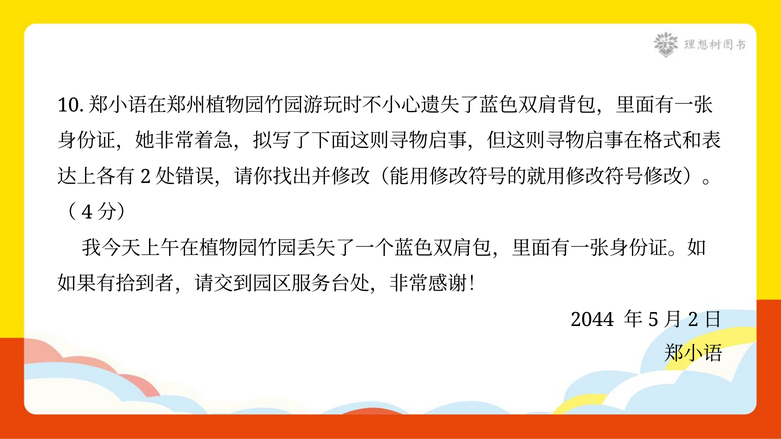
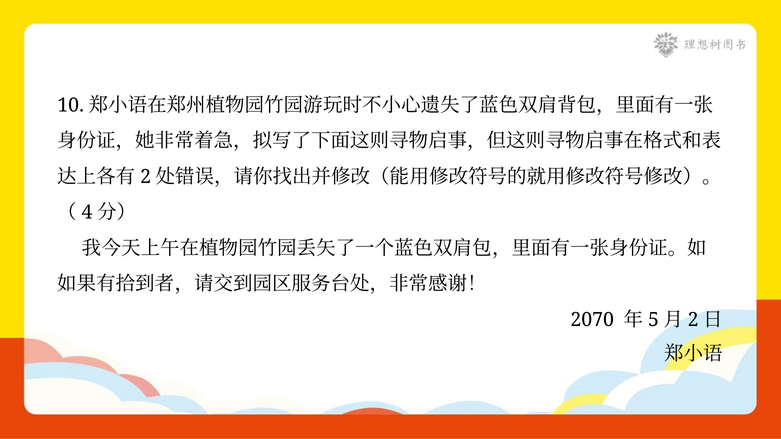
2044: 2044 -> 2070 (592, 320)
